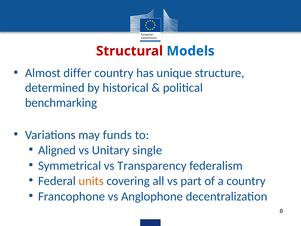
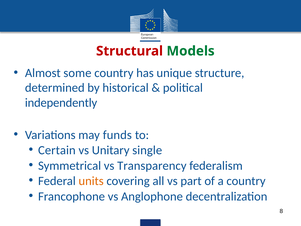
Models colour: blue -> green (191, 51)
differ: differ -> some (77, 73)
benchmarking: benchmarking -> independently (61, 103)
Aligned: Aligned -> Certain (57, 150)
